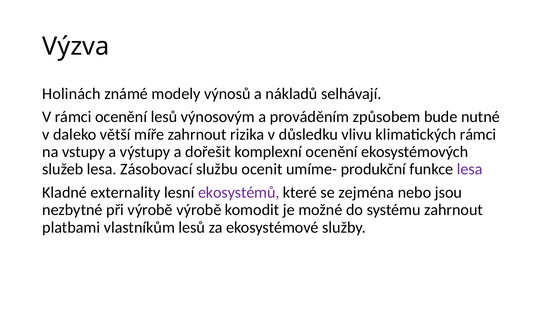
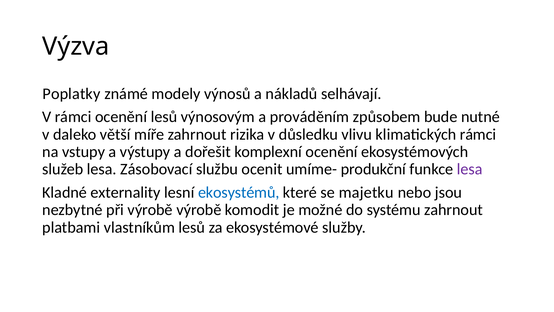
Holinách: Holinách -> Poplatky (71, 94)
ekosystémů colour: purple -> blue (239, 192)
zejména: zejména -> majetku (366, 192)
